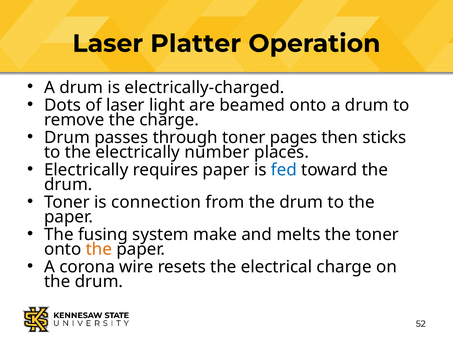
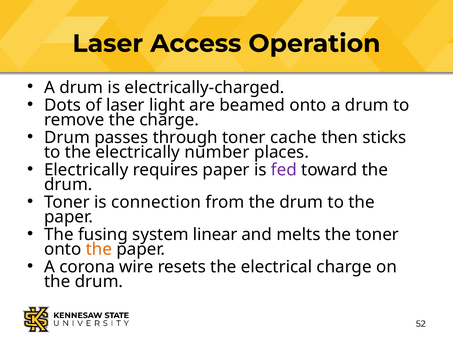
Platter: Platter -> Access (196, 44)
pages: pages -> cache (293, 138)
fed colour: blue -> purple (284, 170)
make: make -> linear (215, 235)
